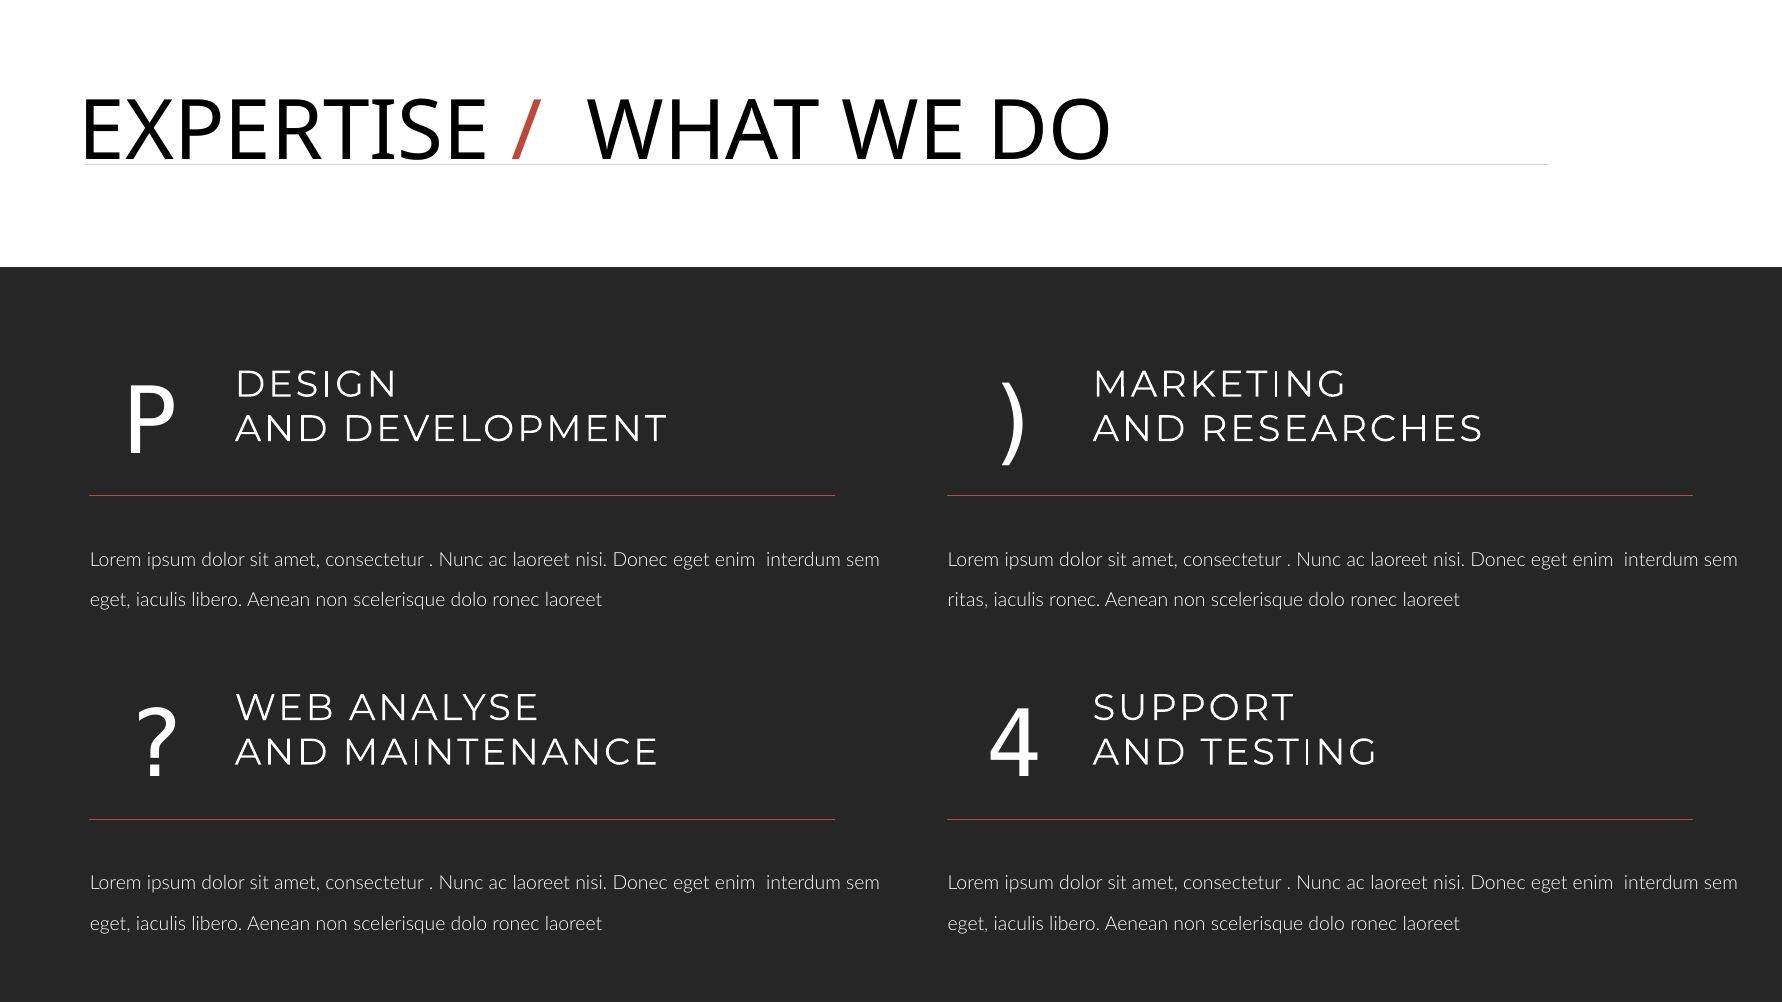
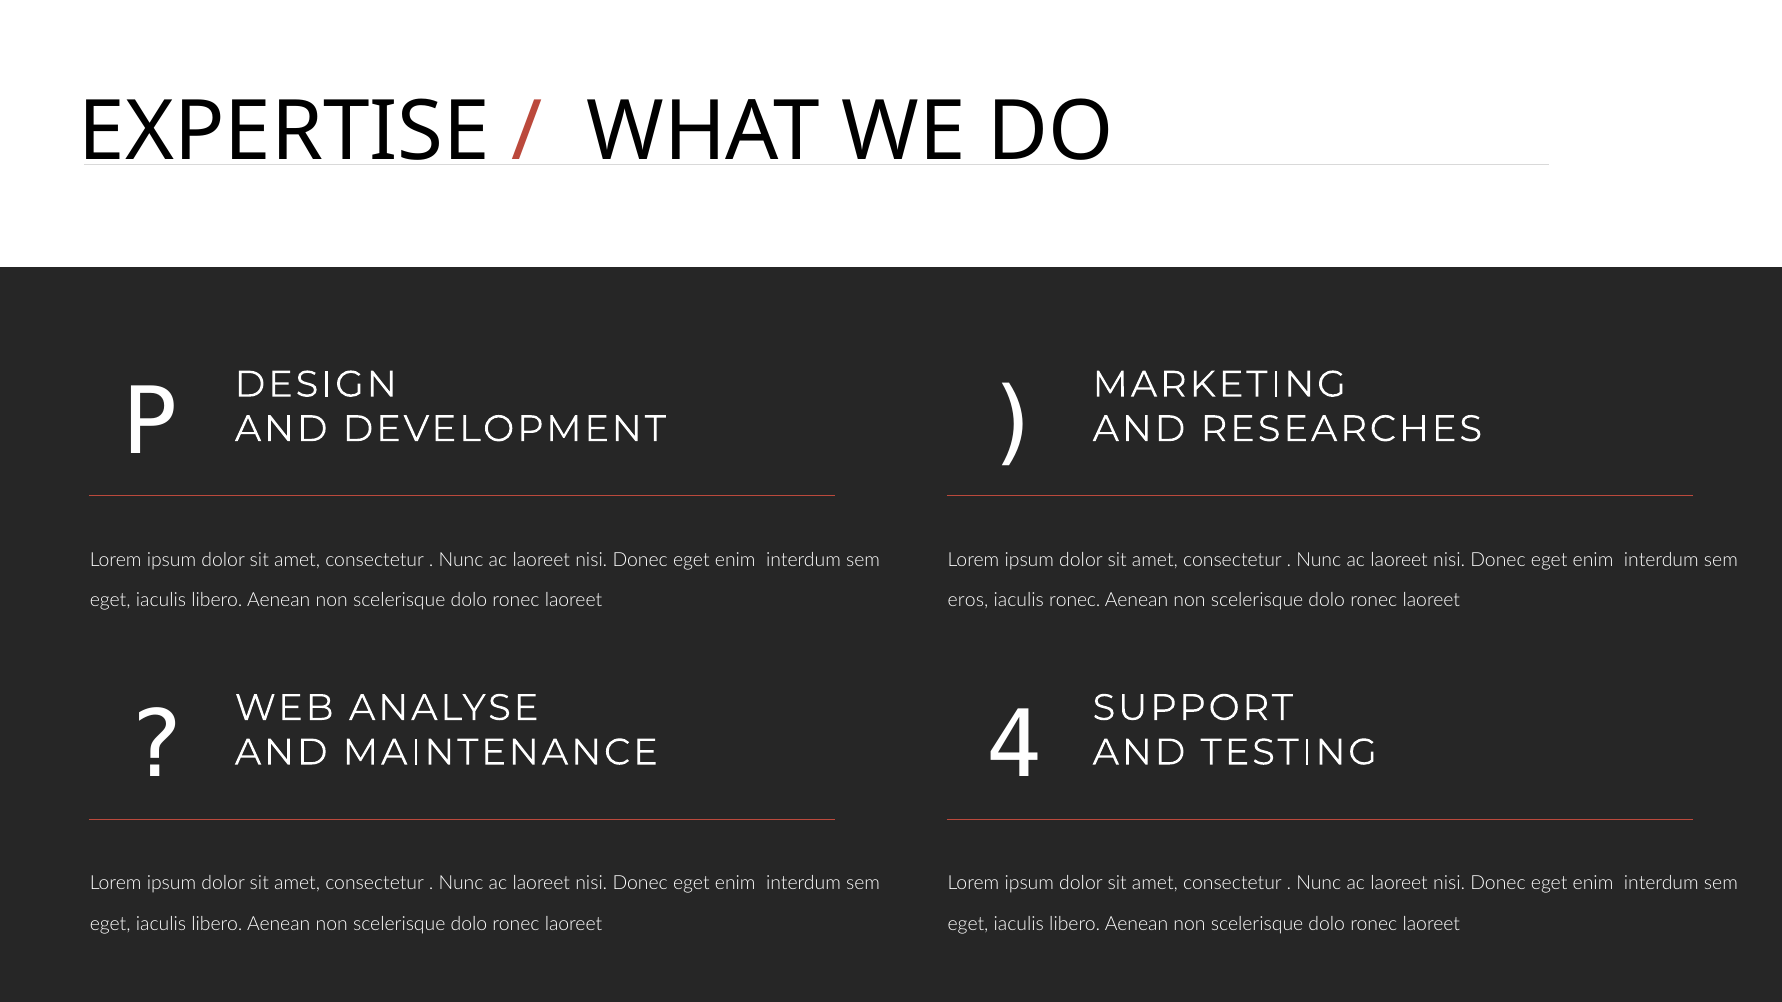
ritas: ritas -> eros (968, 601)
